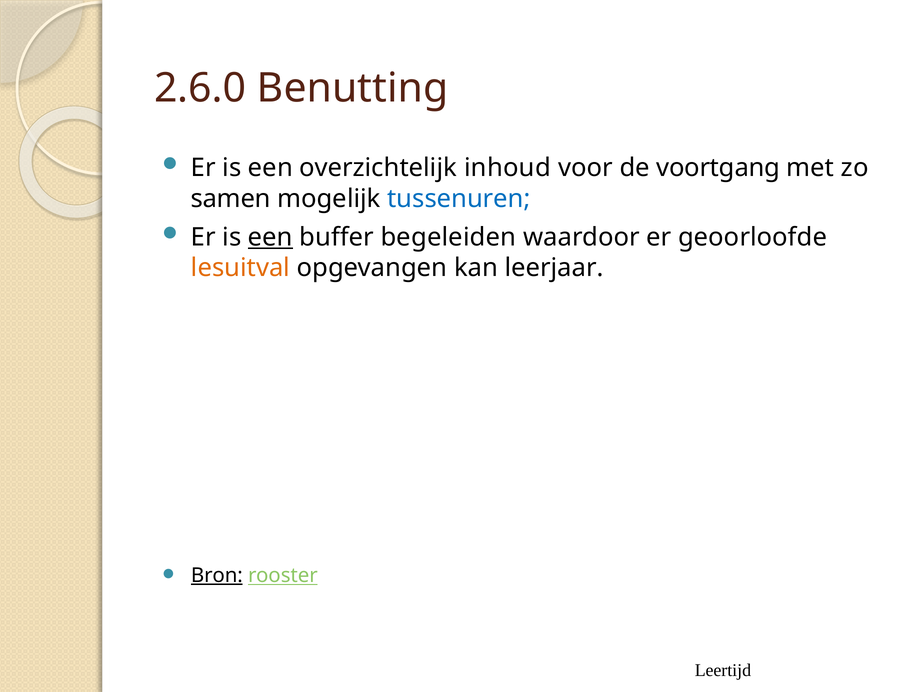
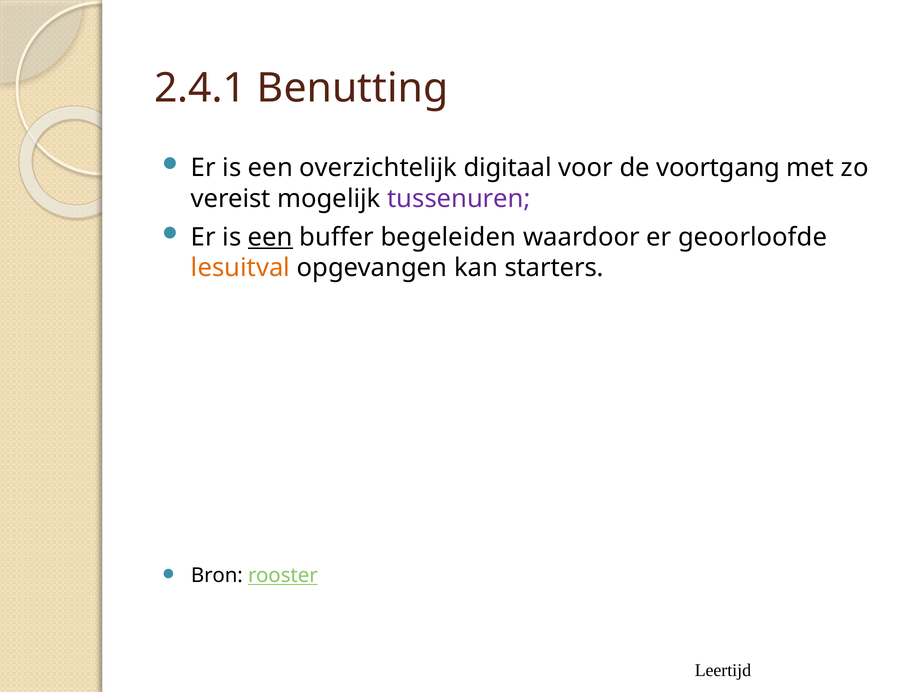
2.6.0: 2.6.0 -> 2.4.1 (200, 88)
inhoud: inhoud -> digitaal (508, 168)
samen: samen -> vereist (231, 199)
tussenuren colour: blue -> purple (459, 199)
leerjaar: leerjaar -> starters (554, 268)
Bron underline: present -> none (217, 576)
